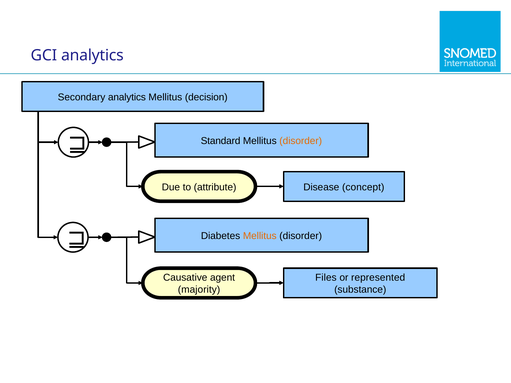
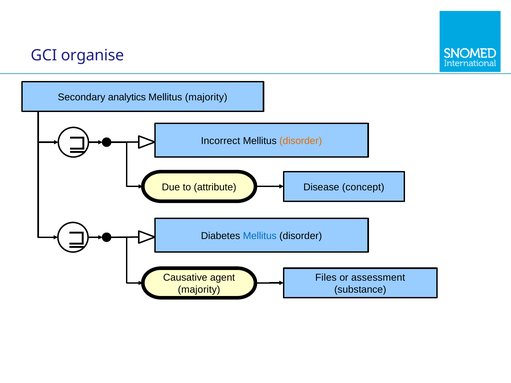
GCI analytics: analytics -> organise (92, 55)
Mellitus decision: decision -> majority (206, 97)
Standard: Standard -> Incorrect (221, 141)
Mellitus colour: orange -> blue (260, 236)
represented: represented -> assessment (378, 278)
